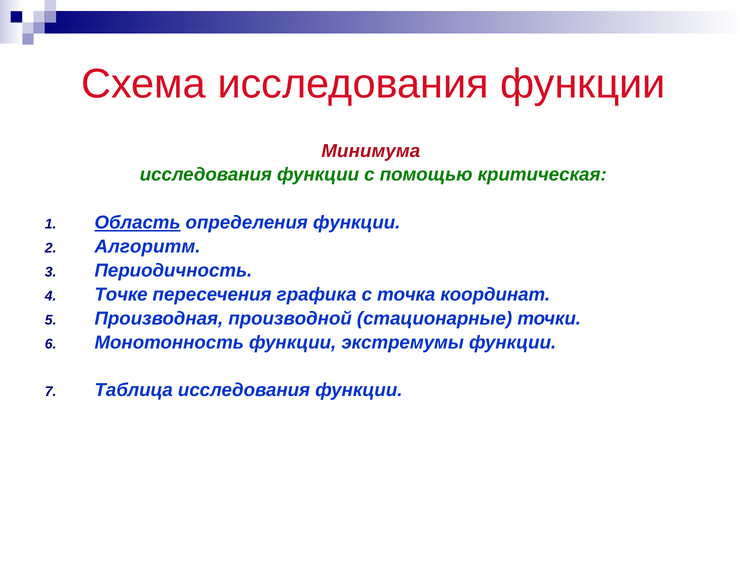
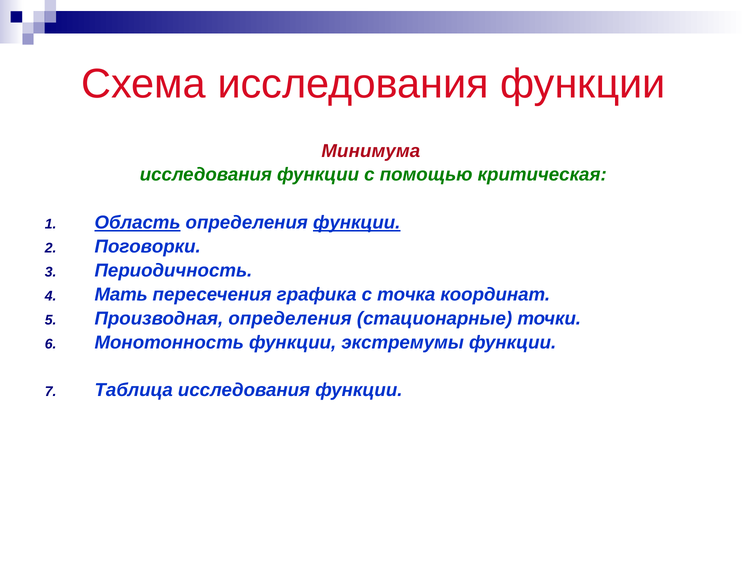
функции underline: none -> present (357, 222)
Алгоритм: Алгоритм -> Поговорки (148, 246)
Точке: Точке -> Мать (121, 294)
Производная производной: производной -> определения (290, 318)
